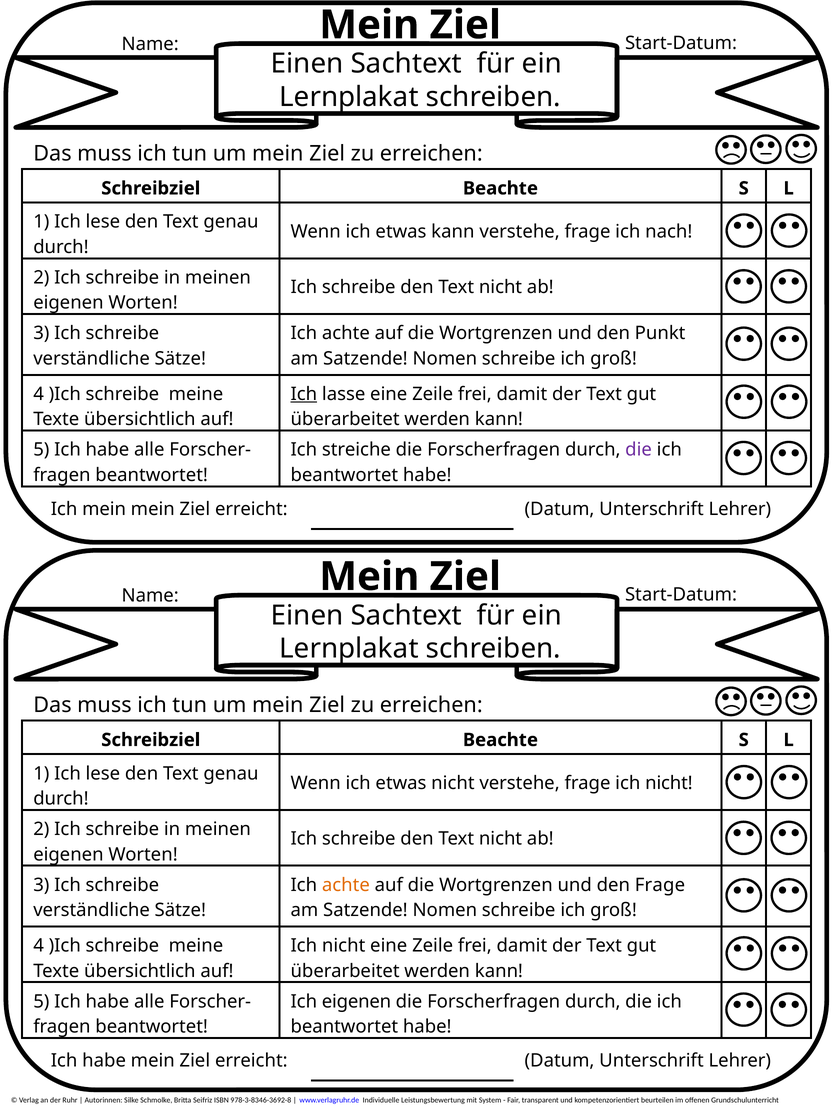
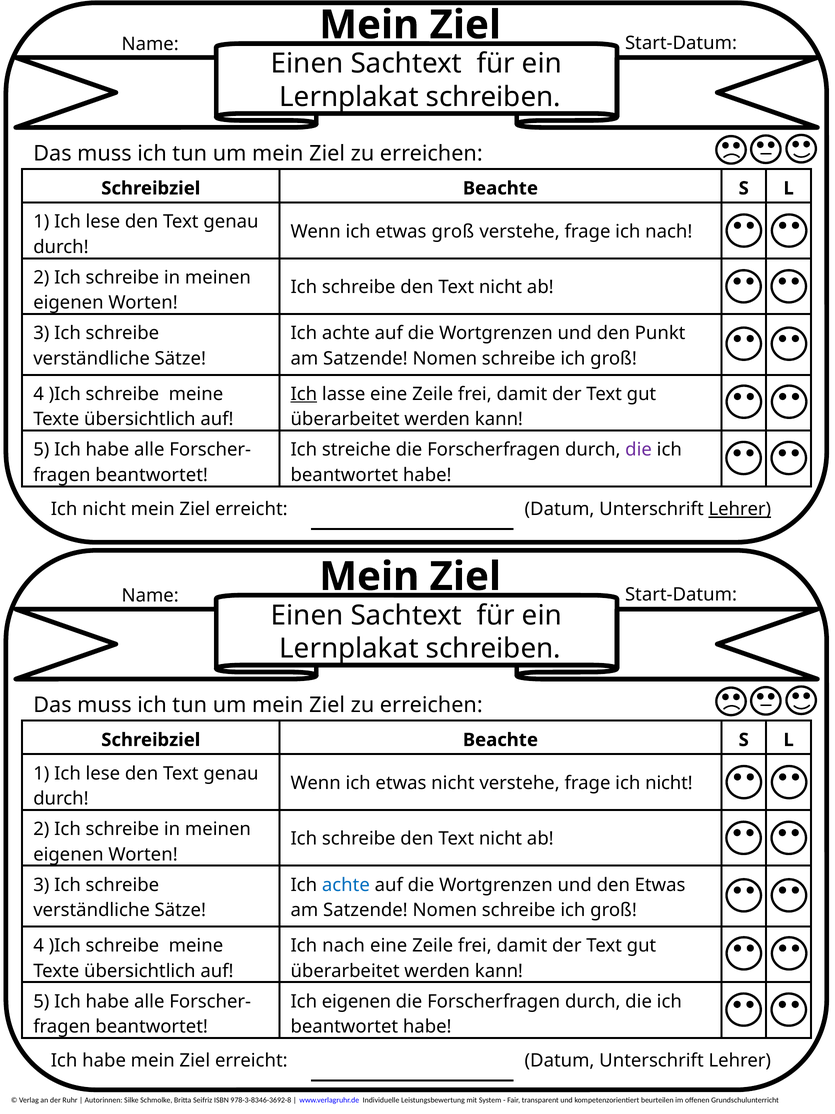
etwas kann: kann -> groß (453, 231)
mein: mein -> nicht (104, 509)
Lehrer underline: none -> present (740, 509)
achte colour: orange -> blue (346, 884)
den Frage: Frage -> Etwas (660, 884)
nicht: nicht -> nach (344, 945)
